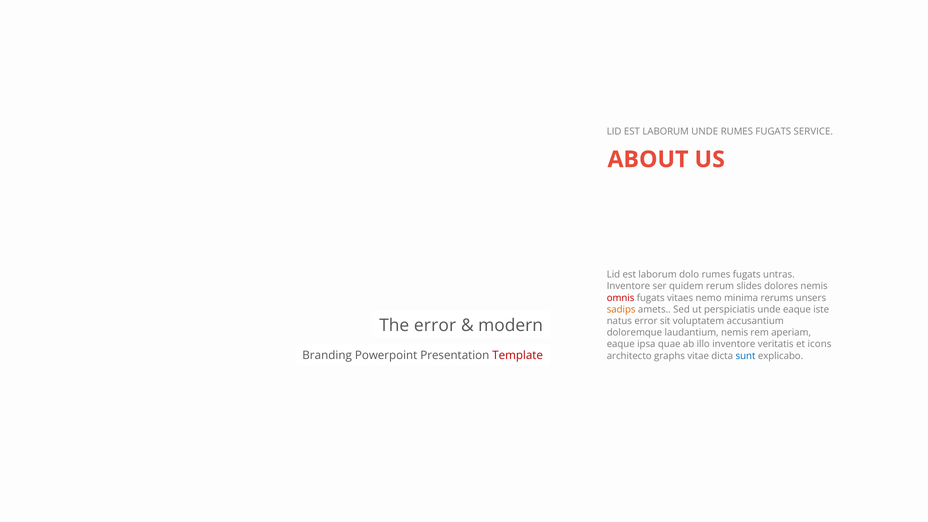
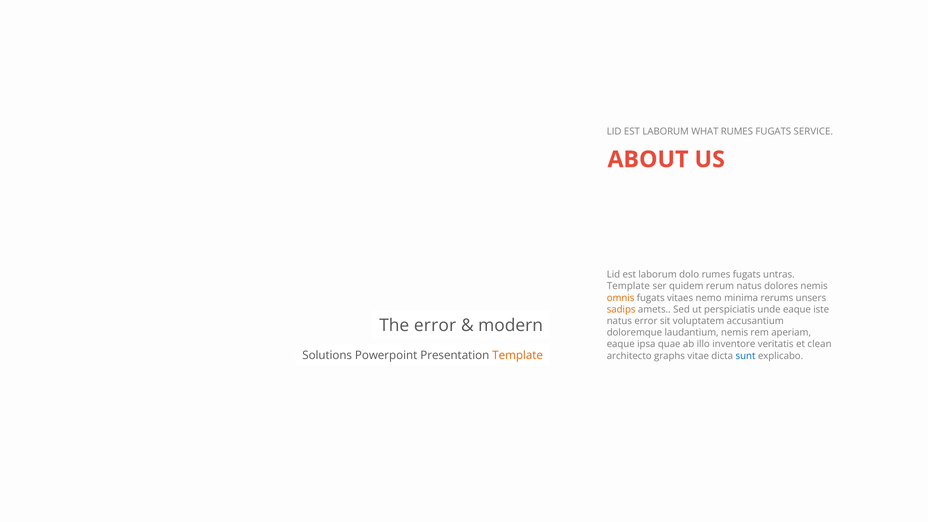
LABORUM UNDE: UNDE -> WHAT (705, 132)
Inventore: Inventore -> Template (628, 286)
rerum slides: slides -> natus (749, 286)
omnis colour: red -> orange (621, 298)
icons: icons -> clean (819, 344)
Branding: Branding -> Solutions (327, 356)
Template colour: red -> orange (518, 356)
